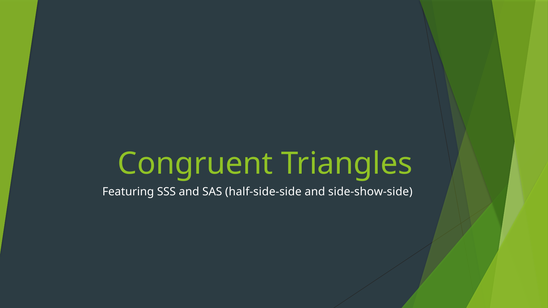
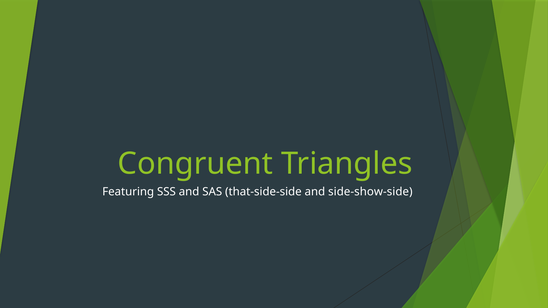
half-side-side: half-side-side -> that-side-side (263, 192)
